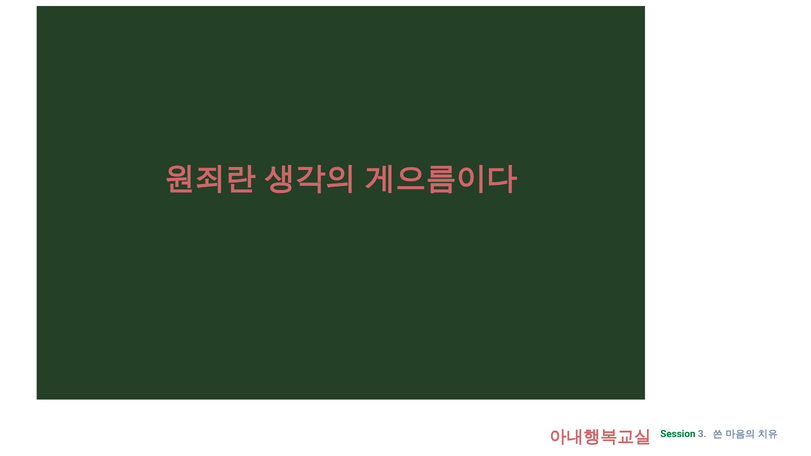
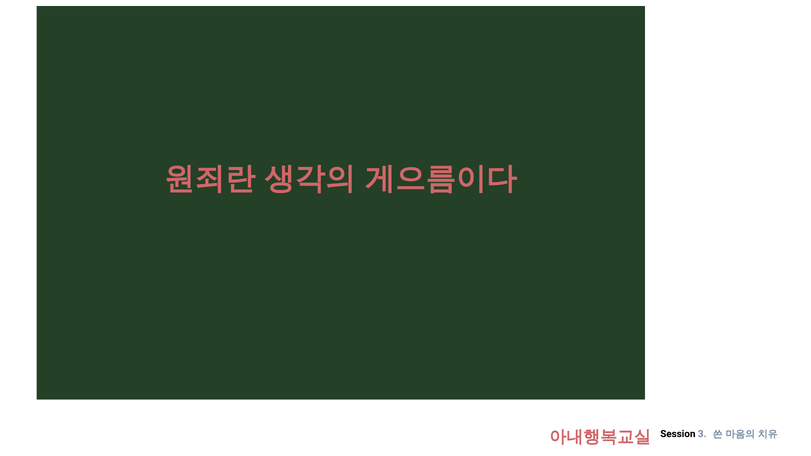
Session colour: green -> black (678, 434)
